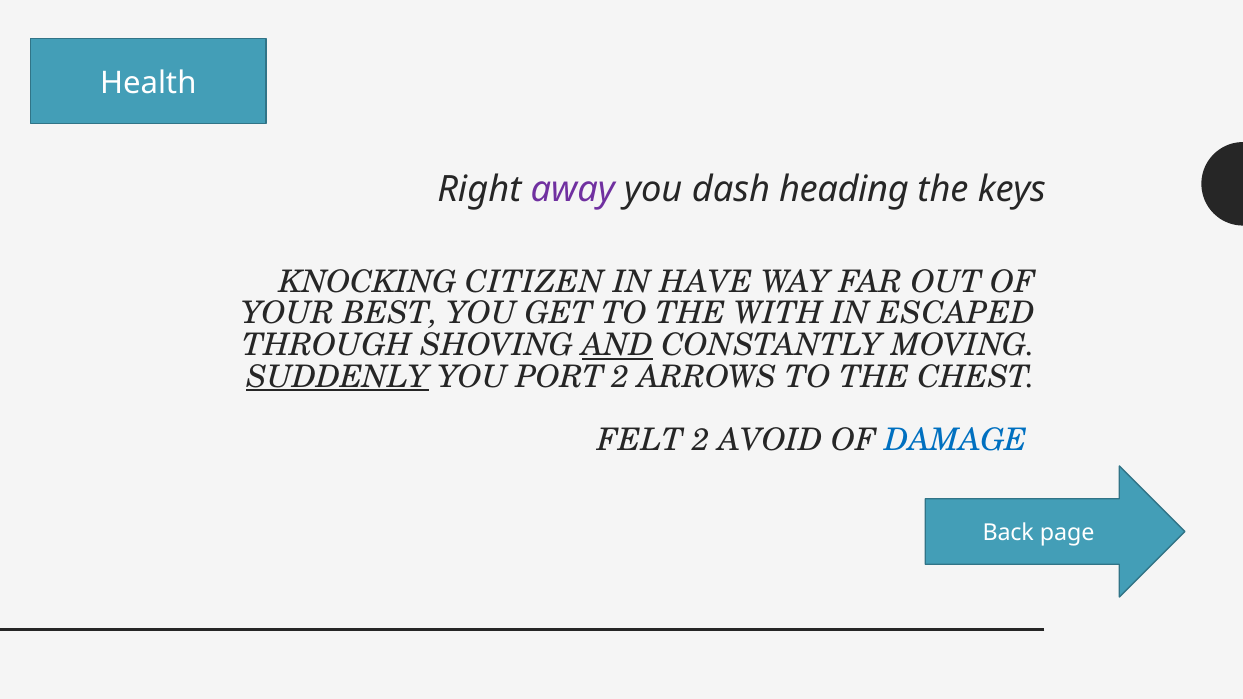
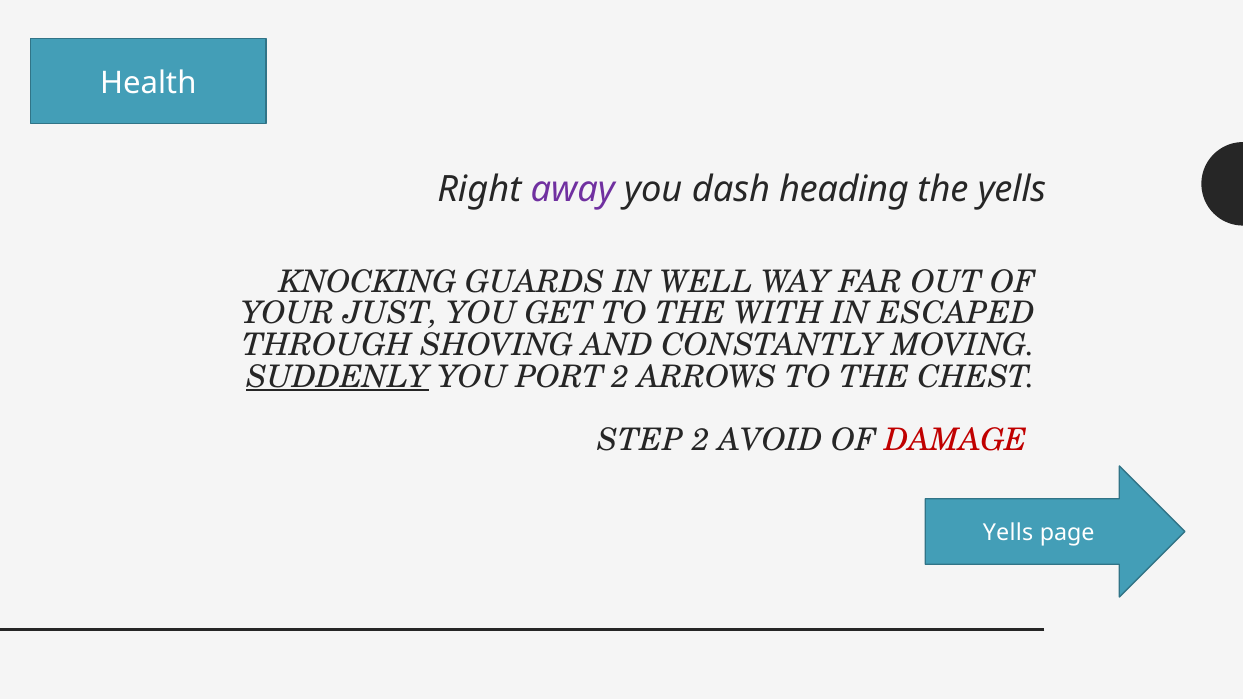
the keys: keys -> yells (1012, 189)
CITIZEN: CITIZEN -> GUARDS (535, 282)
HAVE: HAVE -> WELL (706, 282)
BEST: BEST -> JUST (390, 314)
AND underline: present -> none (617, 345)
FELT: FELT -> STEP (640, 441)
DAMAGE colour: blue -> red (956, 441)
Back: Back -> Yells (1008, 533)
